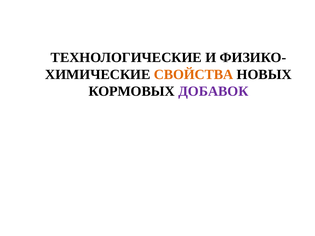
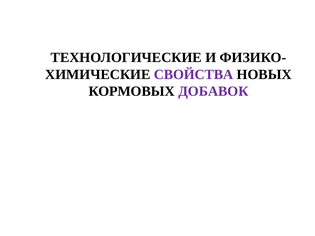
СВОЙСТВА colour: orange -> purple (194, 74)
